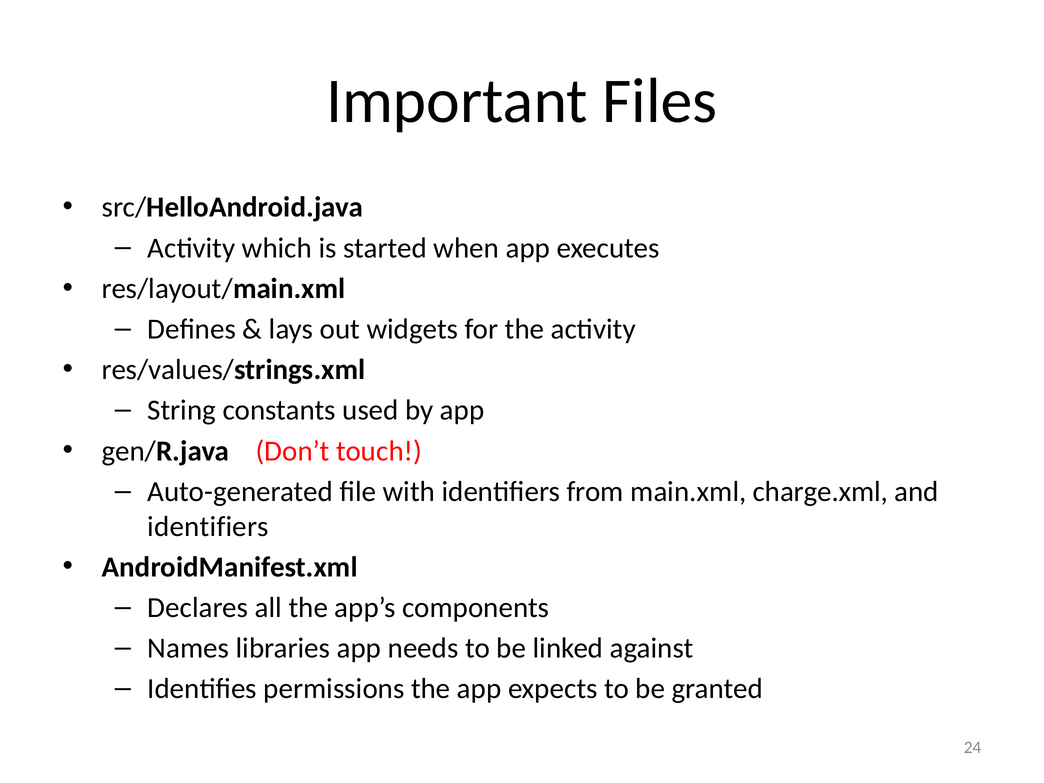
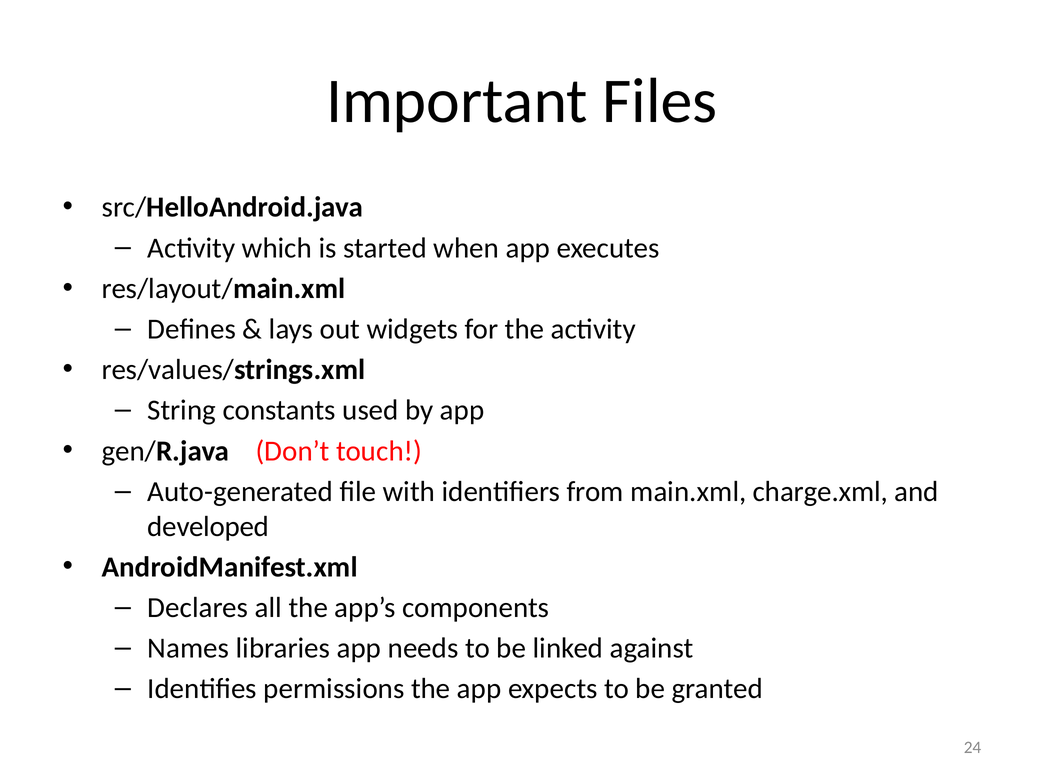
identifiers: identifiers -> developed (208, 526)
